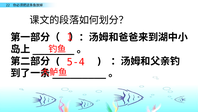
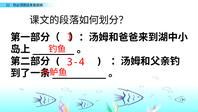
5-4: 5-4 -> 3-4 (76, 62)
